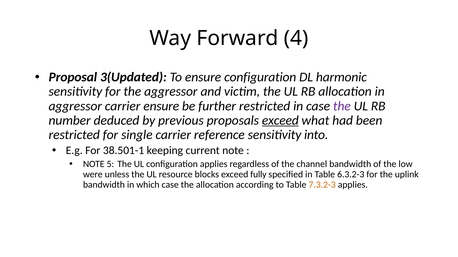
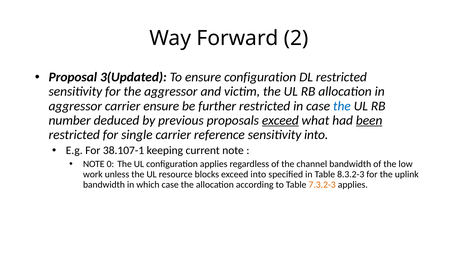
4: 4 -> 2 (296, 38)
DL harmonic: harmonic -> restricted (341, 77)
the colour: purple -> blue (342, 106)
been underline: none -> present (369, 121)
38.501-1: 38.501-1 -> 38.107-1 (124, 151)
5: 5 -> 0 (110, 165)
were: were -> work (93, 175)
exceed fully: fully -> into (258, 175)
6.3.2-3: 6.3.2-3 -> 8.3.2-3 (351, 175)
